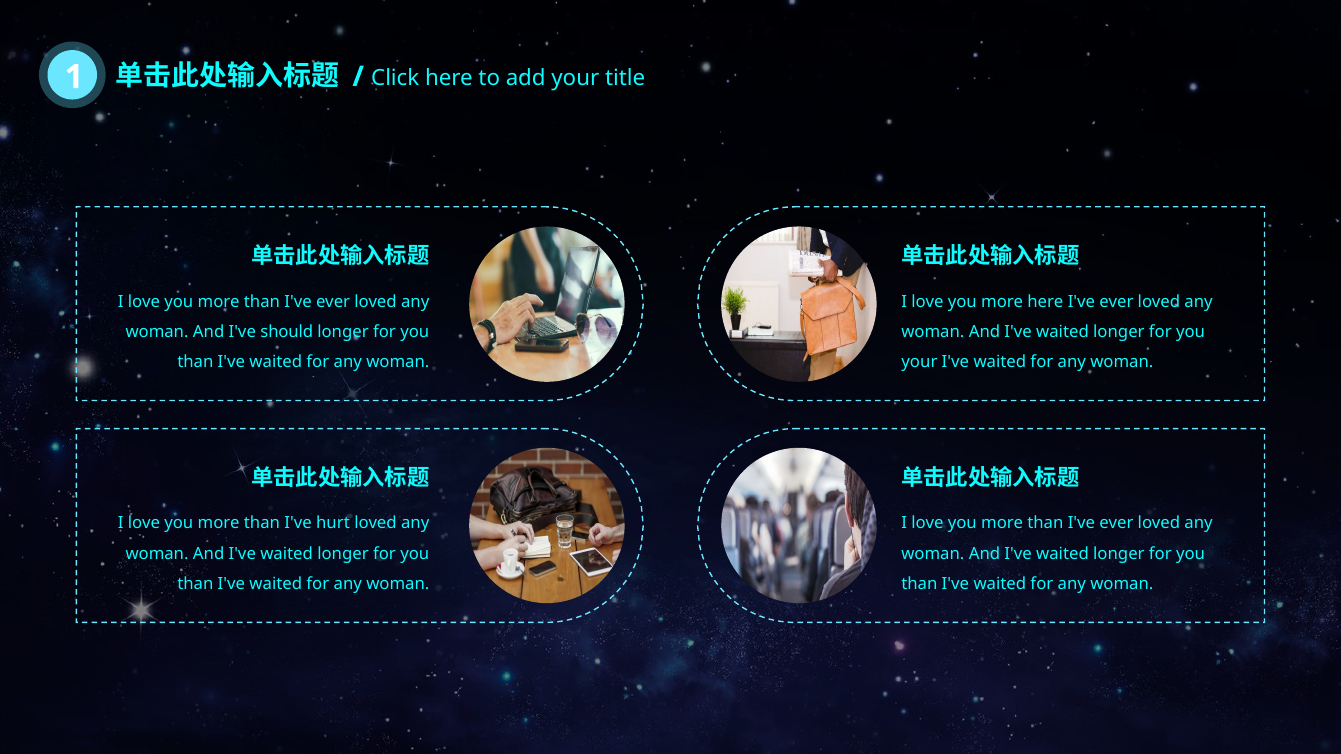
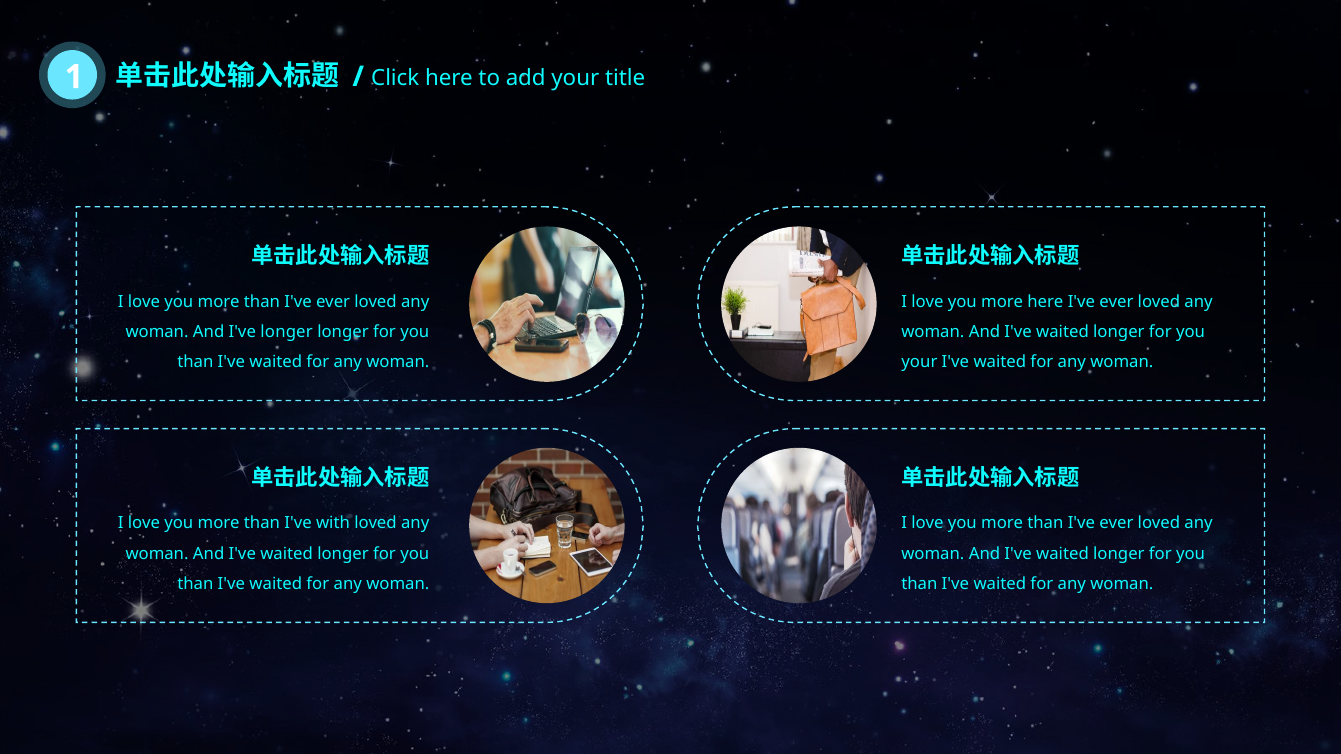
I've should: should -> longer (287, 332)
hurt: hurt -> with (333, 524)
